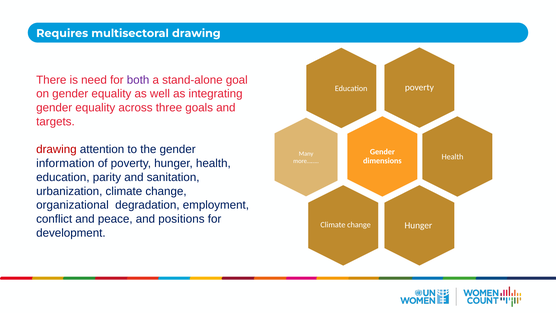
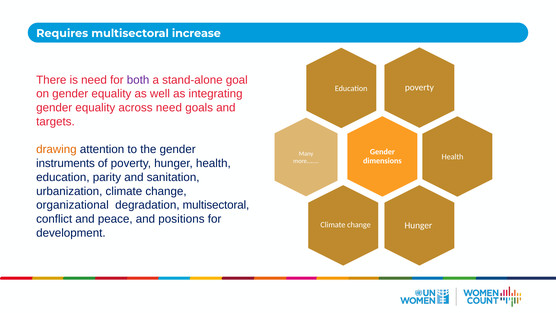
multisectoral drawing: drawing -> increase (196, 33)
across three: three -> need (169, 108)
drawing colour: red -> orange (56, 149)
information: information -> instruments (65, 163)
degradation employment: employment -> multisectoral (216, 205)
